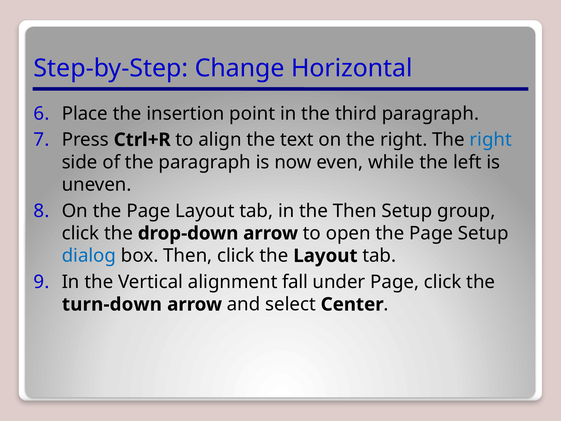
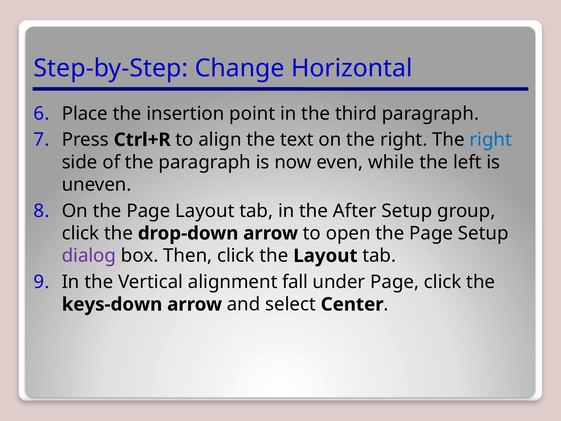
the Then: Then -> After (355, 211)
dialog colour: blue -> purple (89, 256)
turn-down: turn-down -> keys-down (112, 304)
